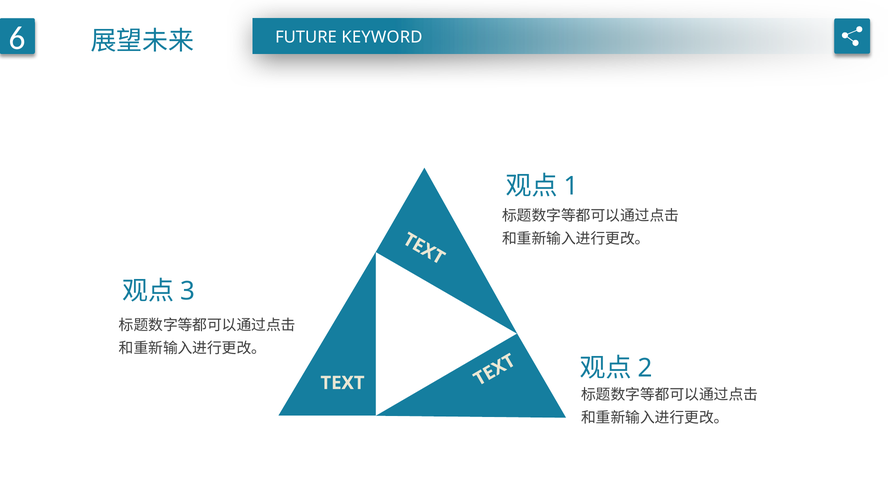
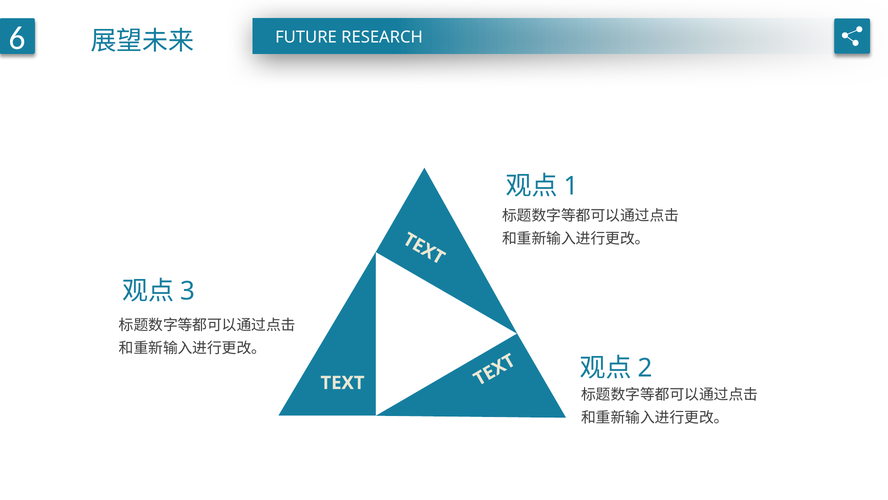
KEYWORD: KEYWORD -> RESEARCH (382, 37)
